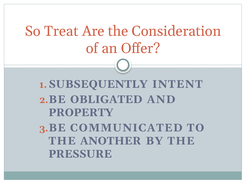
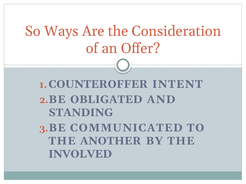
Treat: Treat -> Ways (61, 31)
SUBSEQUENTLY: SUBSEQUENTLY -> COUNTEROFFER (98, 84)
PROPERTY: PROPERTY -> STANDING (81, 113)
PRESSURE: PRESSURE -> INVOLVED (80, 154)
